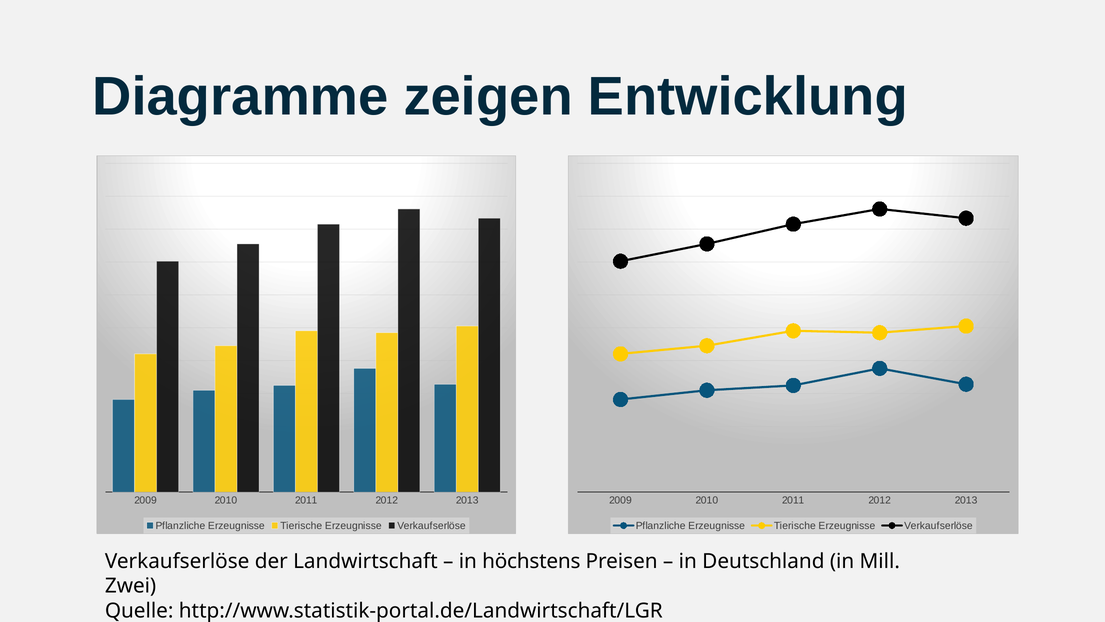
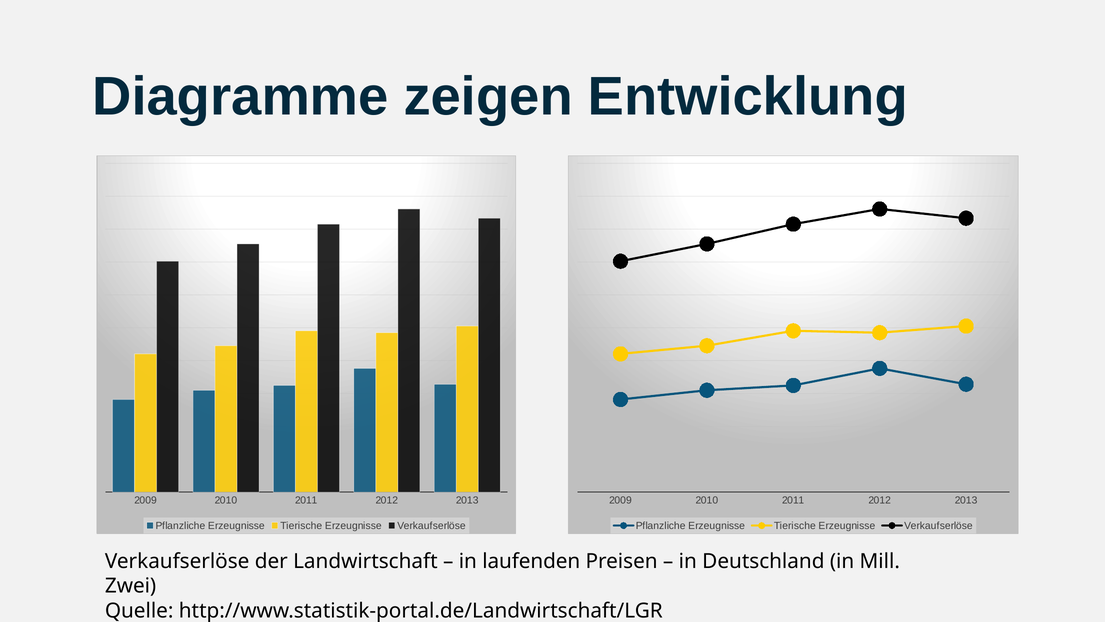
höchstens: höchstens -> laufenden (531, 561)
